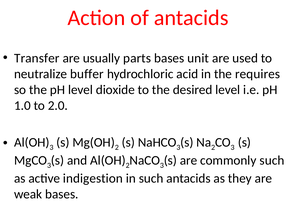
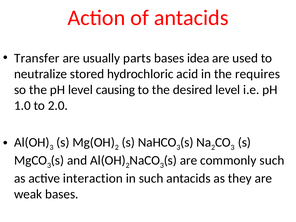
unit: unit -> idea (198, 58)
buffer: buffer -> stored (87, 74)
dioxide: dioxide -> causing (115, 90)
indigestion: indigestion -> interaction (93, 178)
